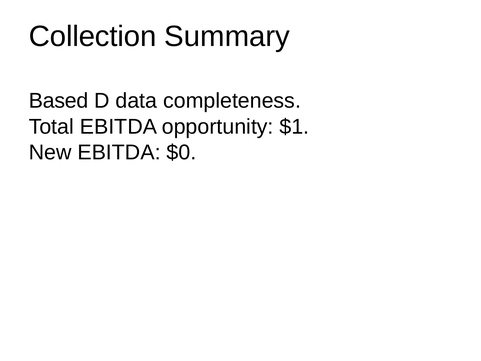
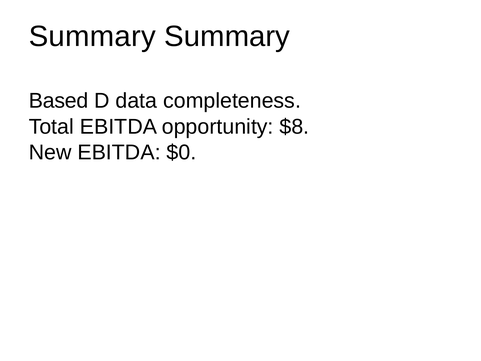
Collection: Collection -> Summary (92, 37)
$1: $1 -> $8 (294, 127)
